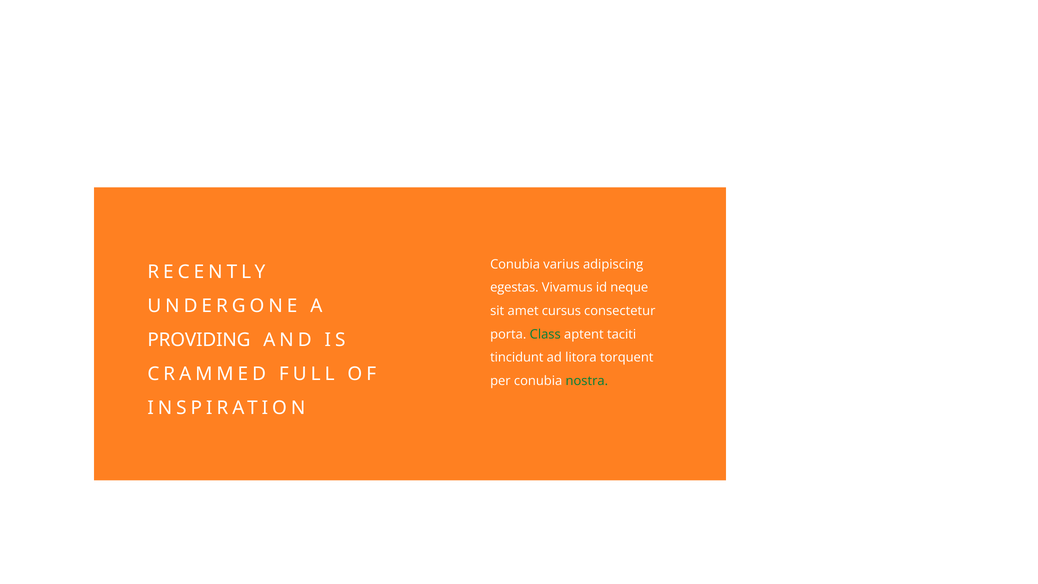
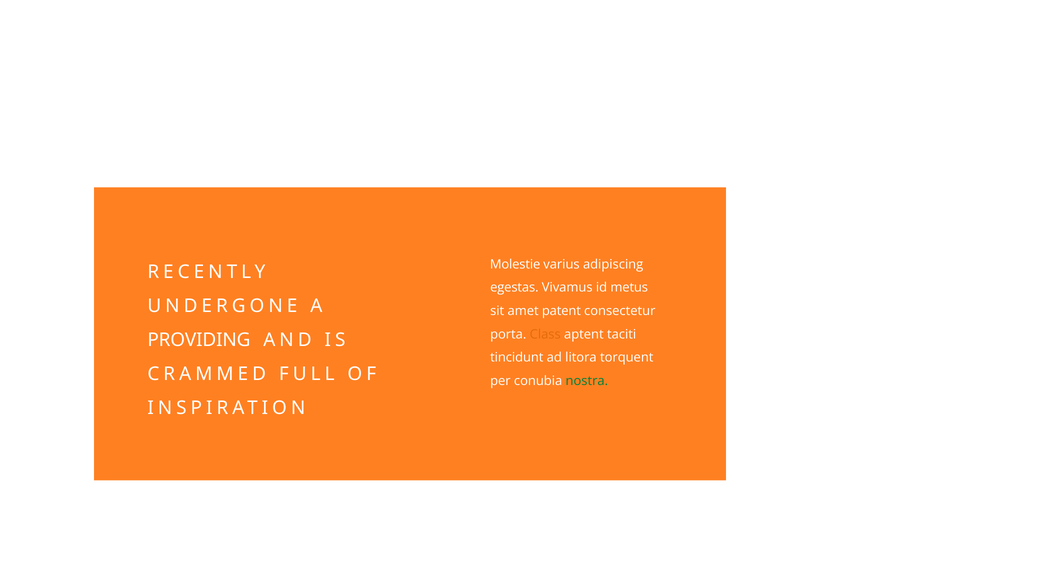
Conubia: Conubia -> Molestie (515, 264)
neque: neque -> metus (629, 288)
cursus: cursus -> patent (561, 311)
Class colour: green -> orange (545, 334)
